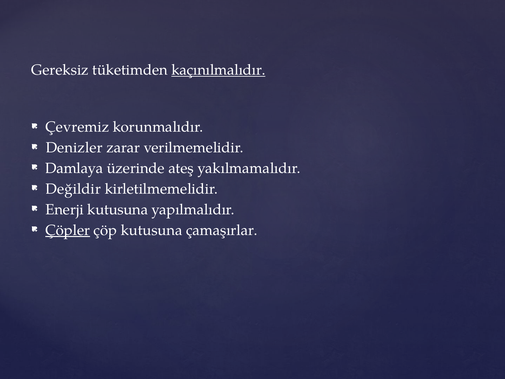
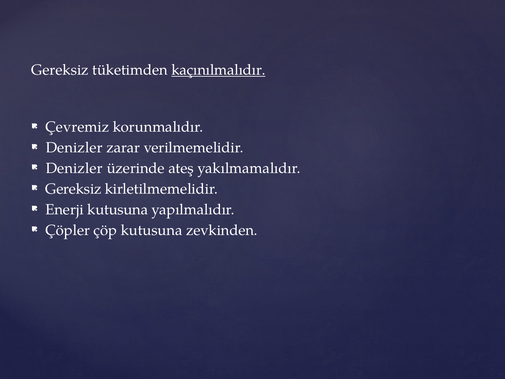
Damlaya: Damlaya -> Denizler (74, 168)
Değildir: Değildir -> Gereksiz (73, 189)
Çöpler underline: present -> none (68, 230)
çamaşırlar: çamaşırlar -> zevkinden (222, 230)
